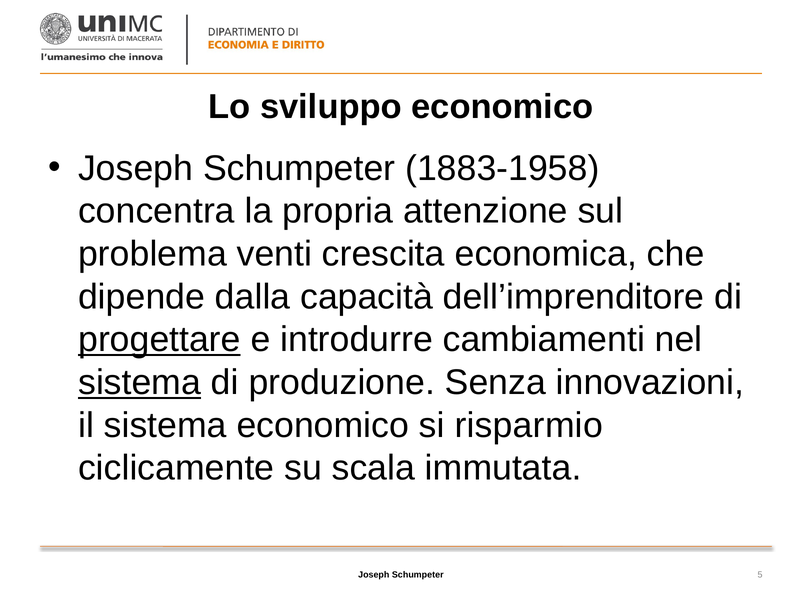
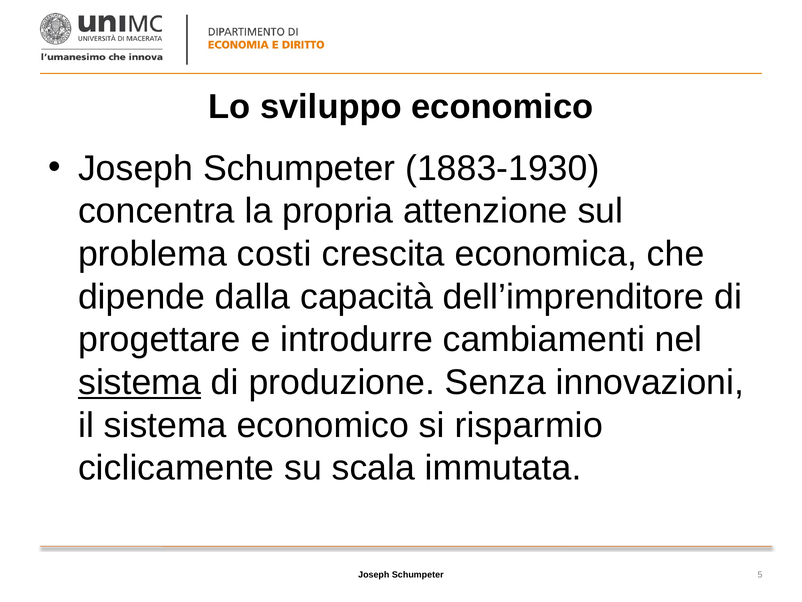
1883-1958: 1883-1958 -> 1883-1930 (502, 168)
venti: venti -> costi (274, 254)
progettare underline: present -> none (159, 339)
